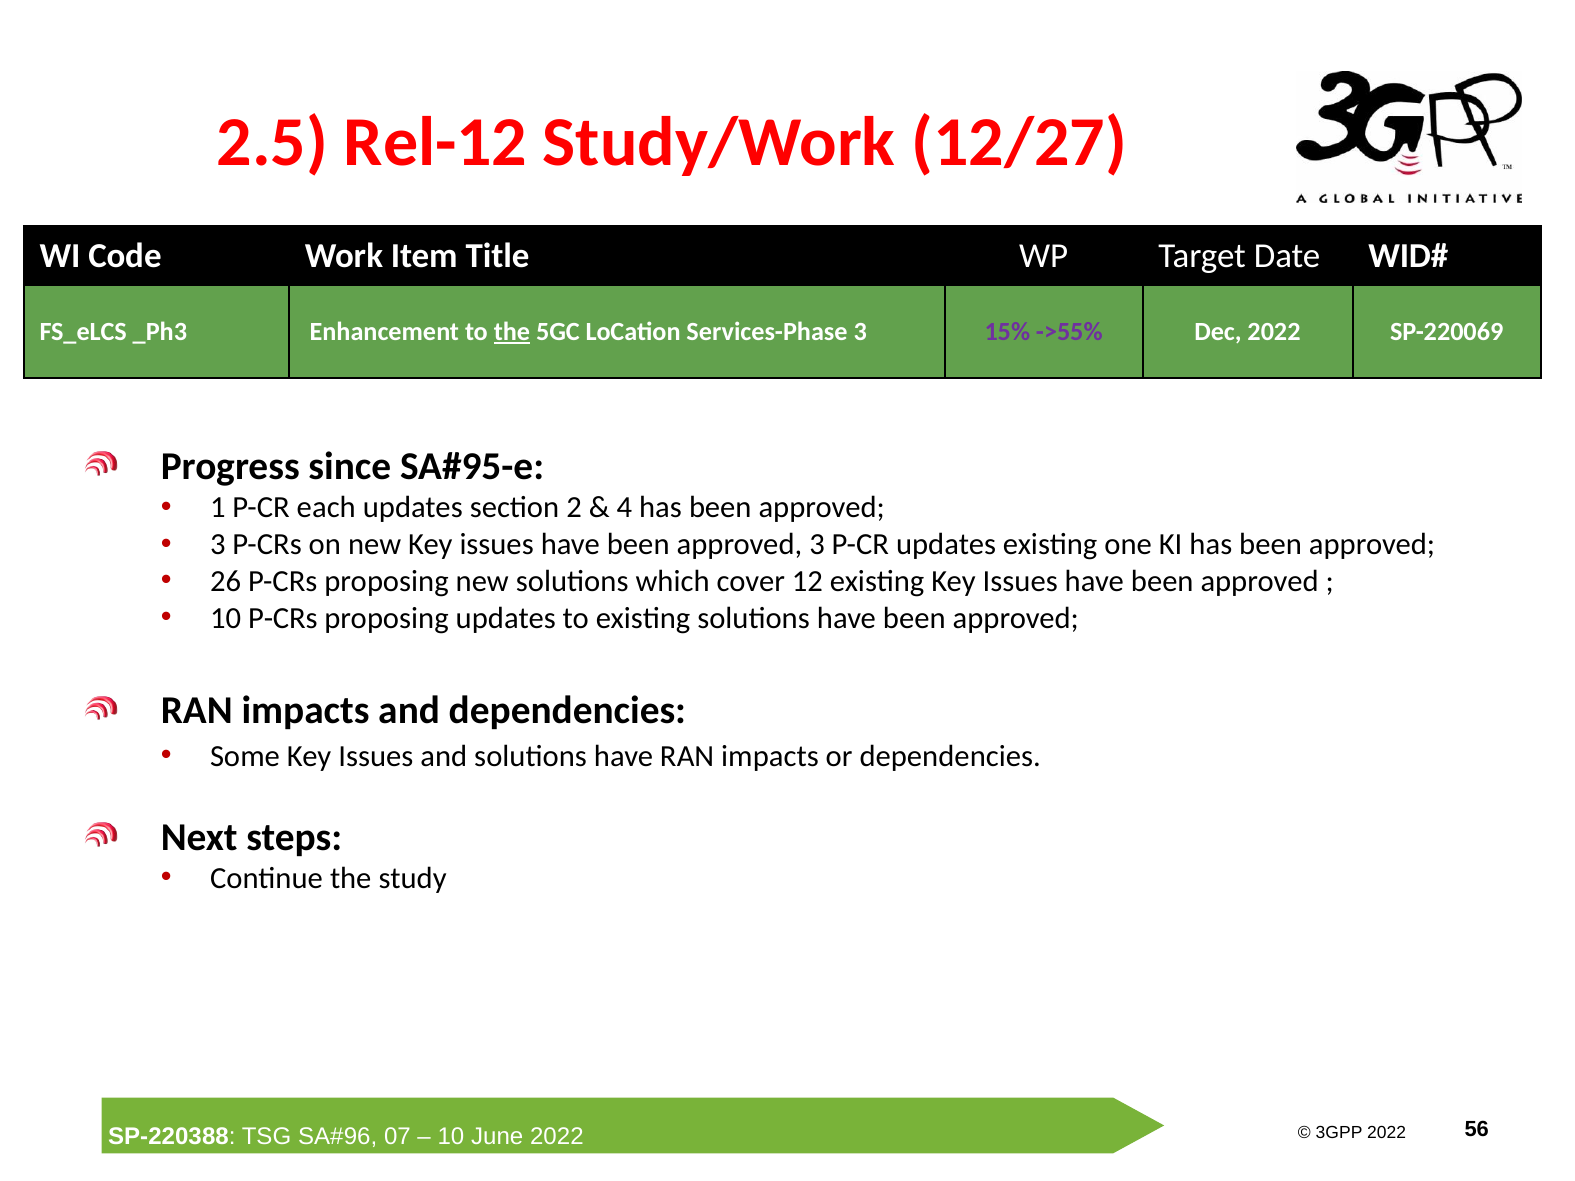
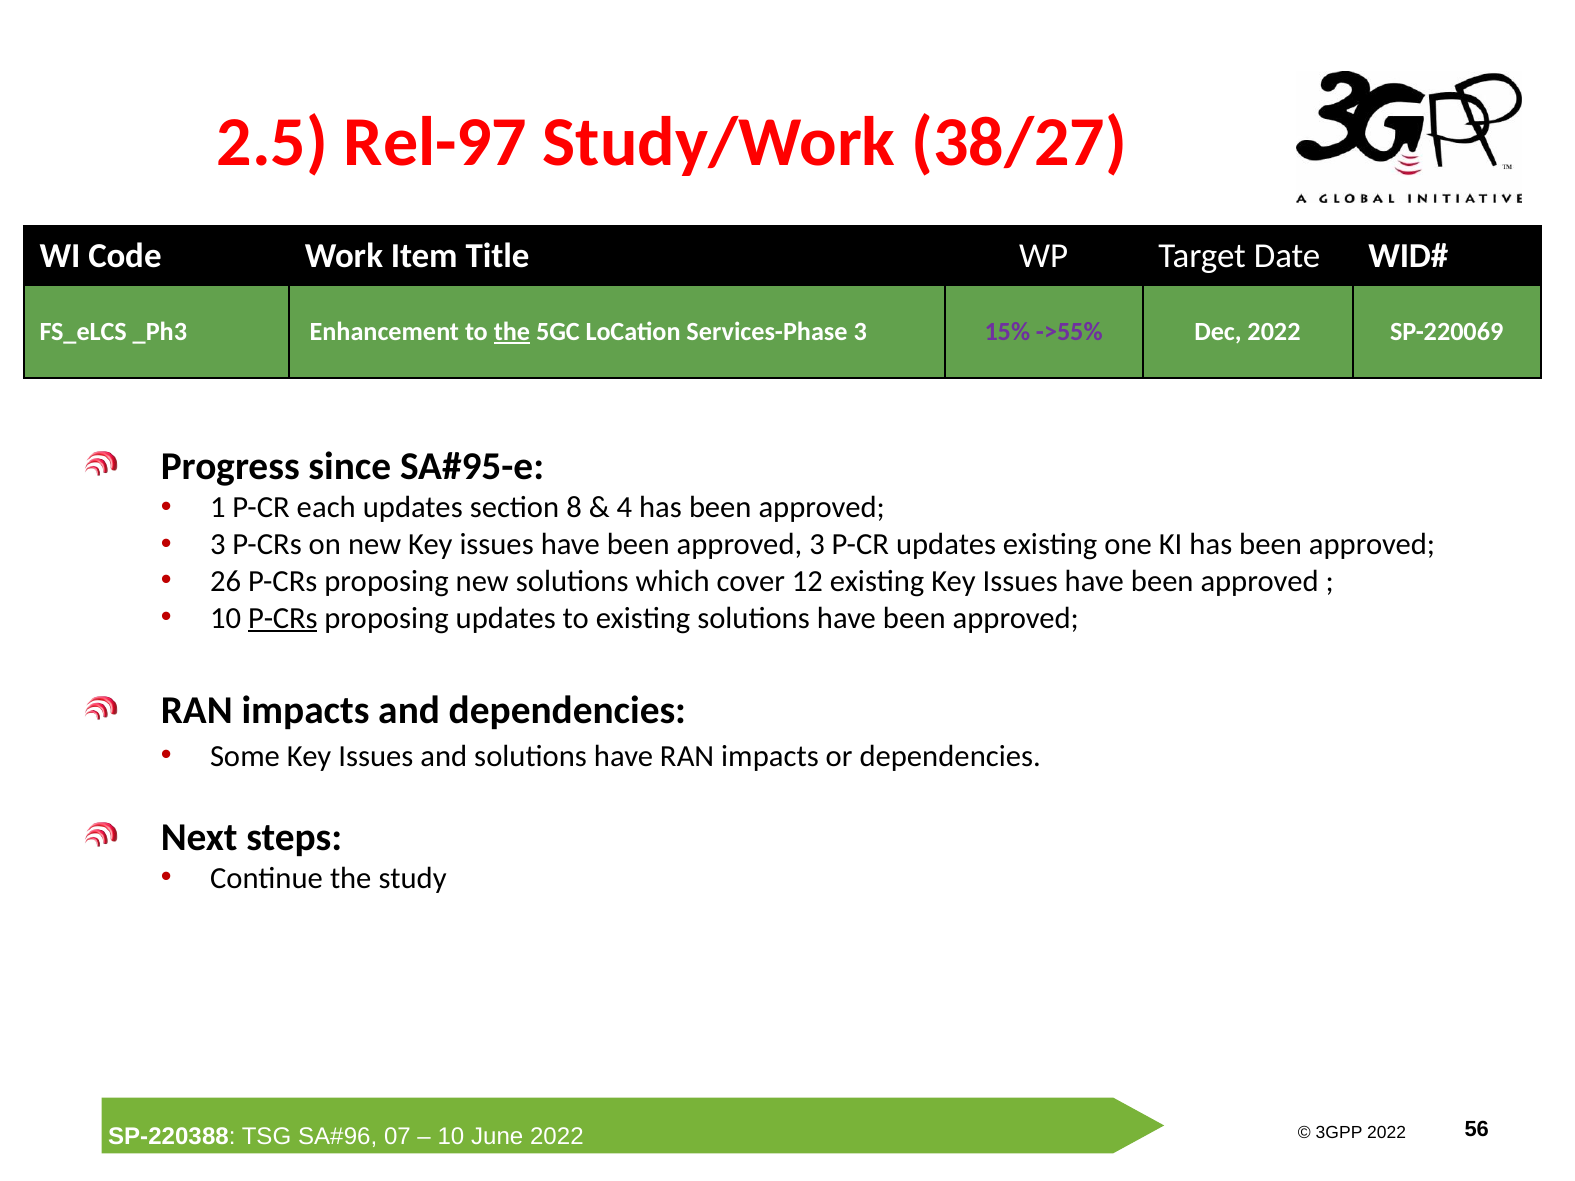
Rel-12: Rel-12 -> Rel-97 (436, 143)
12/27: 12/27 -> 38/27 (1019, 143)
2: 2 -> 8 (574, 508)
P-CRs underline: none -> present (283, 618)
